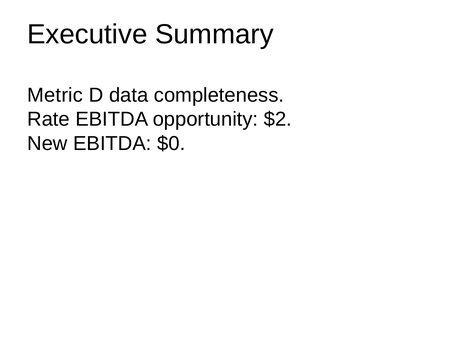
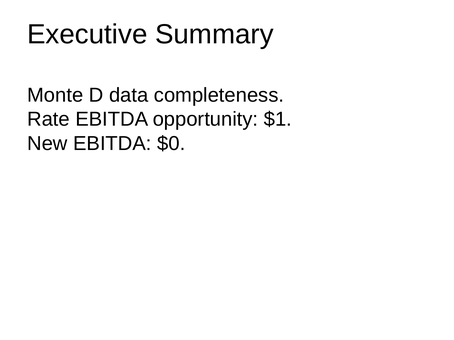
Metric: Metric -> Monte (55, 95)
$2: $2 -> $1 (278, 119)
